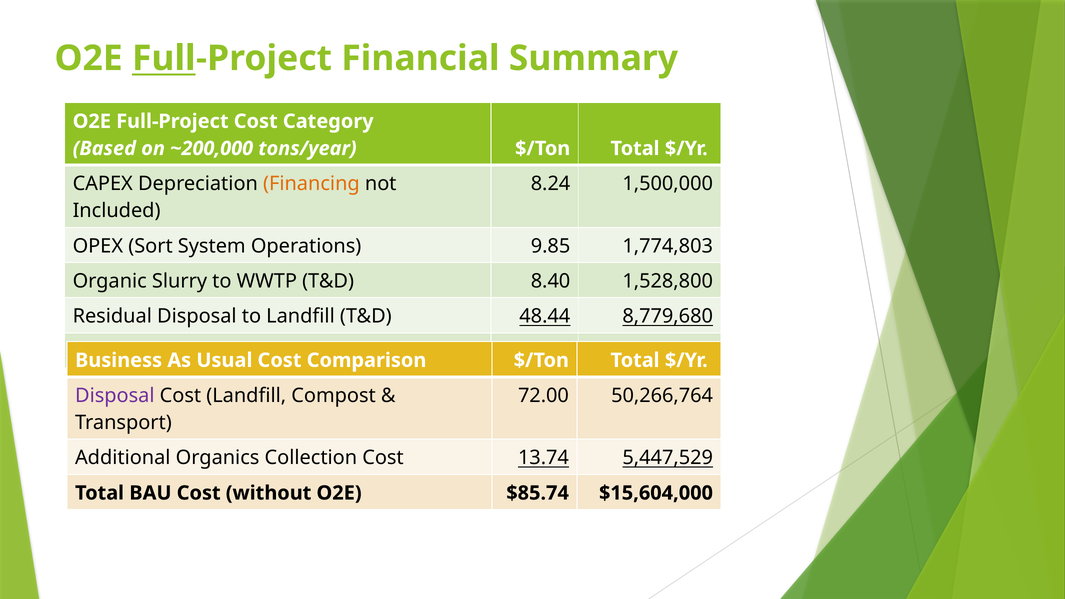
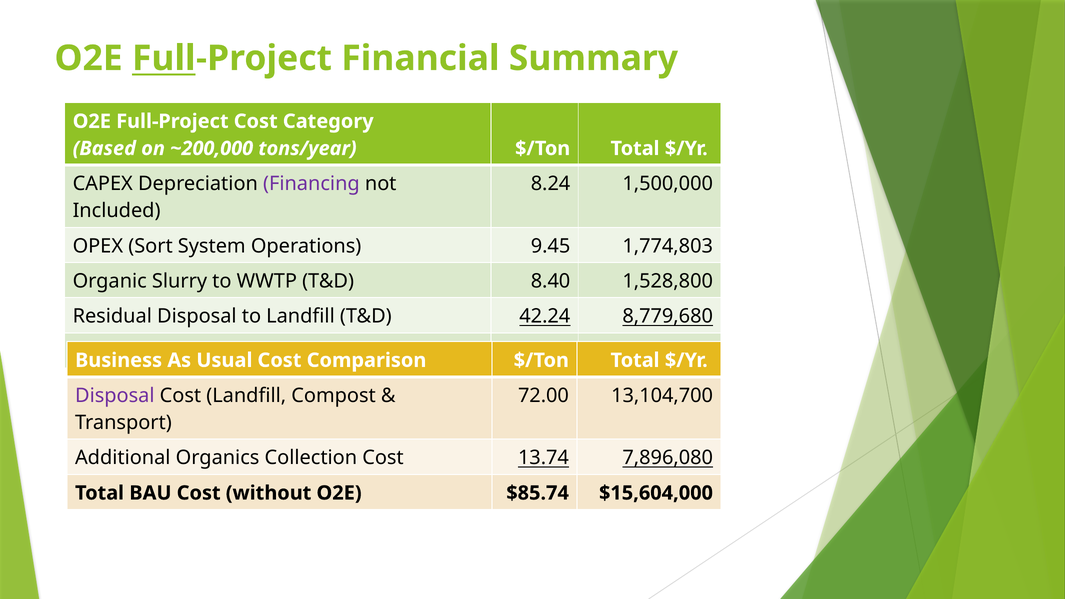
Financing colour: orange -> purple (311, 184)
9.85: 9.85 -> 9.45 (551, 246)
48.44: 48.44 -> 42.24 (545, 316)
50,266,764: 50,266,764 -> 13,104,700 (662, 396)
5,447,529: 5,447,529 -> 7,896,080 (668, 458)
